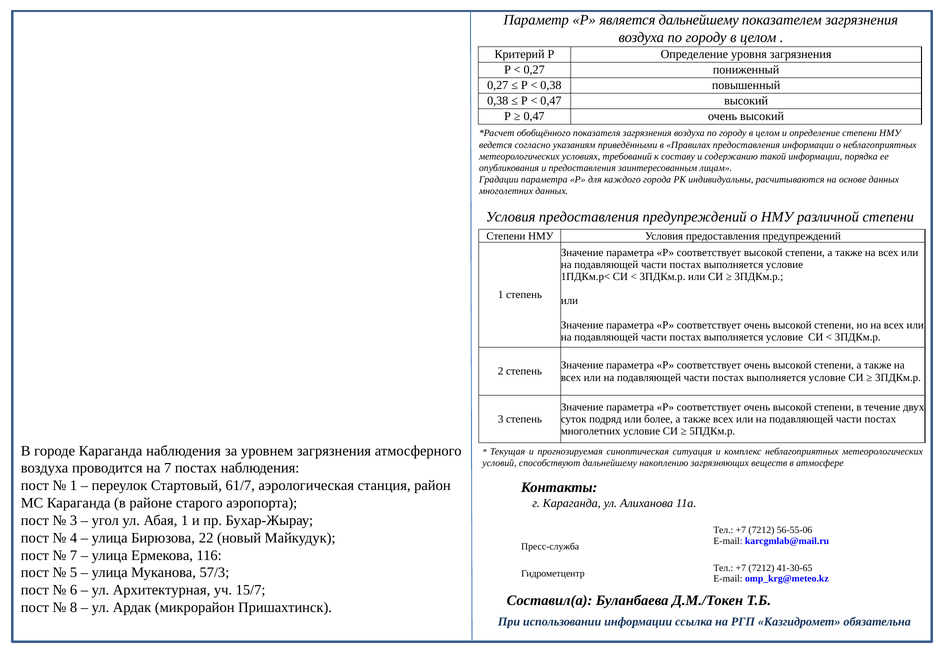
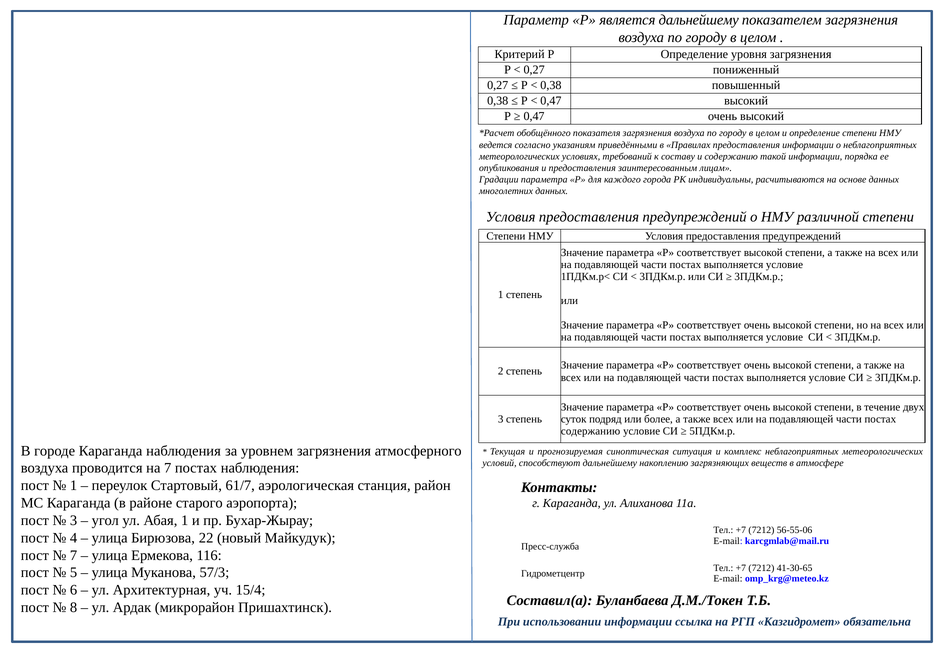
многолетних: многолетних -> содержанию (591, 432)
15/7: 15/7 -> 15/4 (251, 591)
